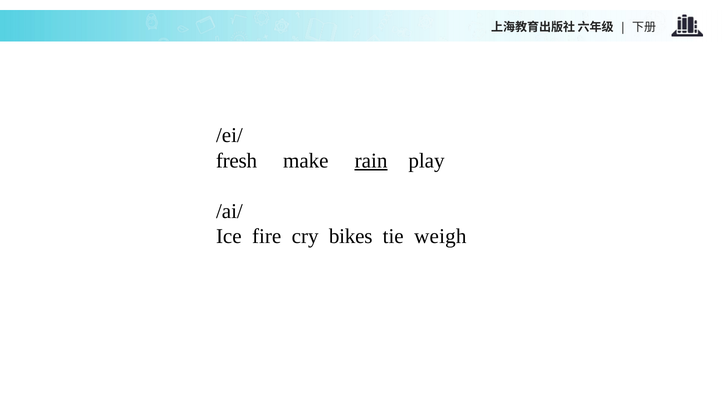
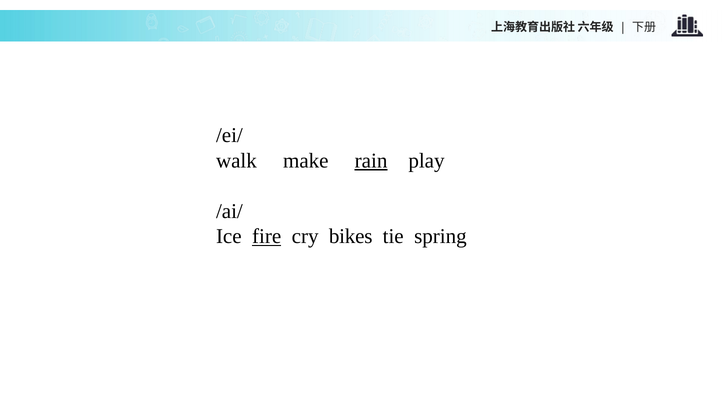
fresh: fresh -> walk (236, 161)
fire underline: none -> present (267, 236)
weigh: weigh -> spring (440, 236)
